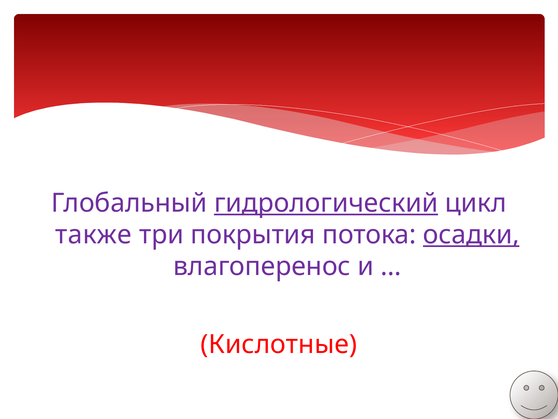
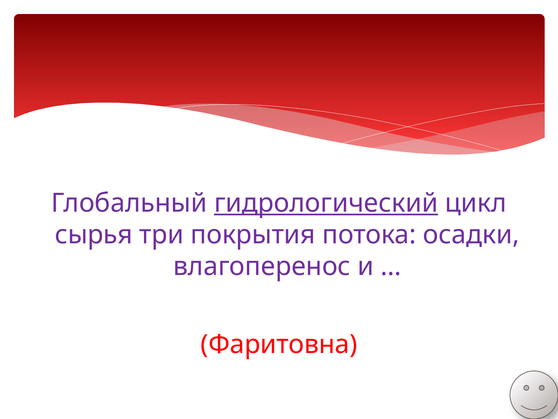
также: также -> сырья (94, 234)
осадки underline: present -> none (471, 234)
Кислотные: Кислотные -> Фаритовна (279, 344)
